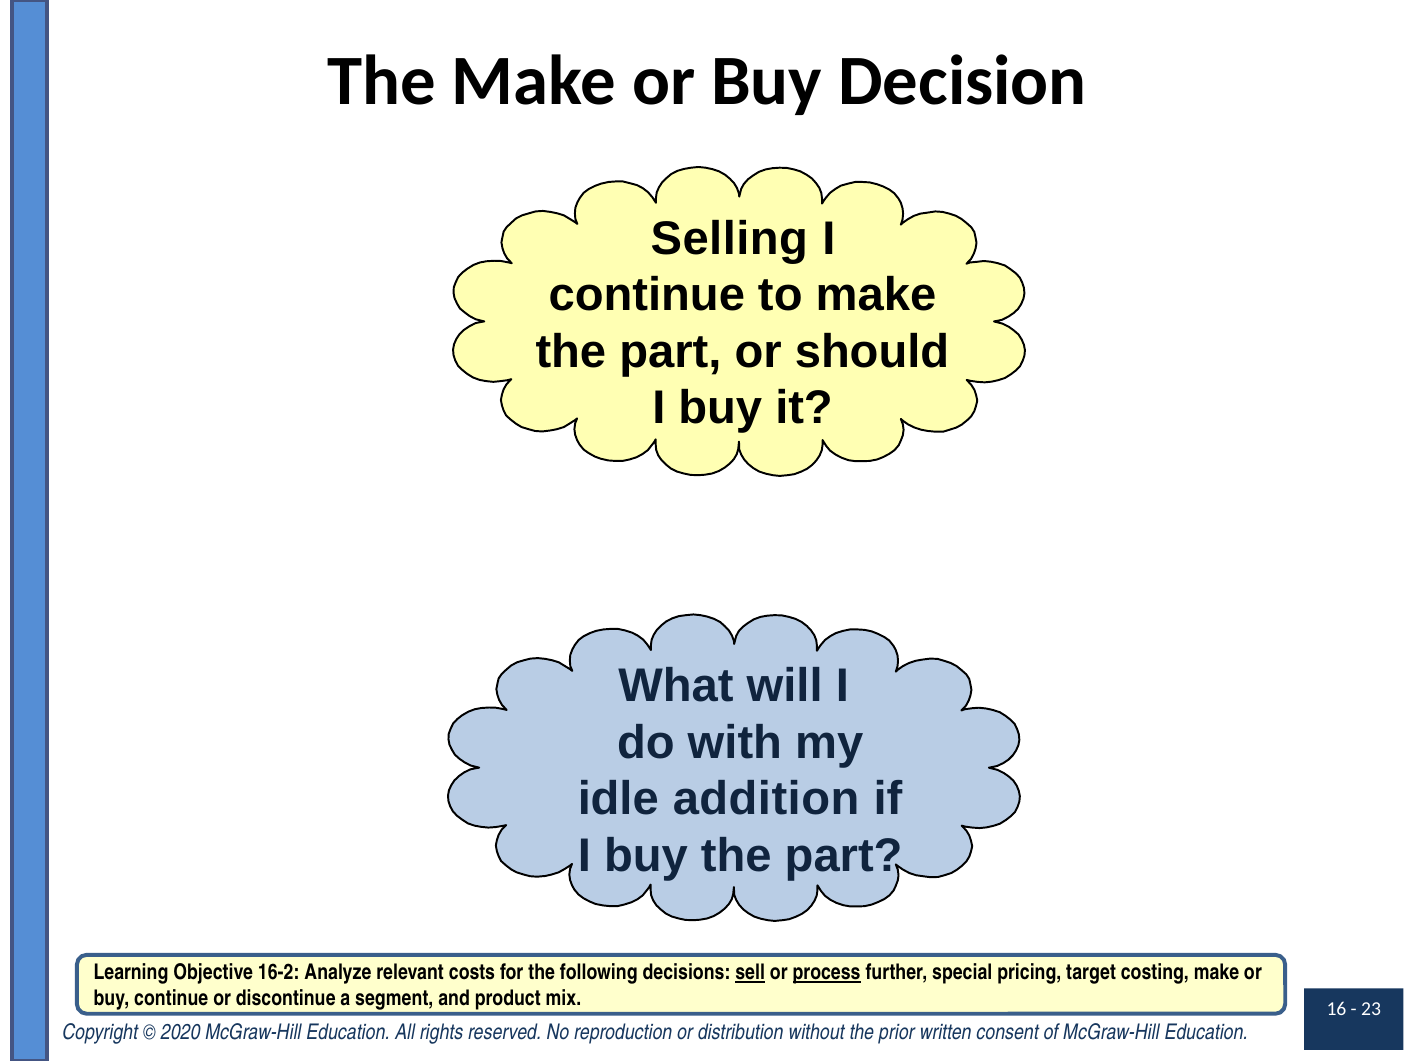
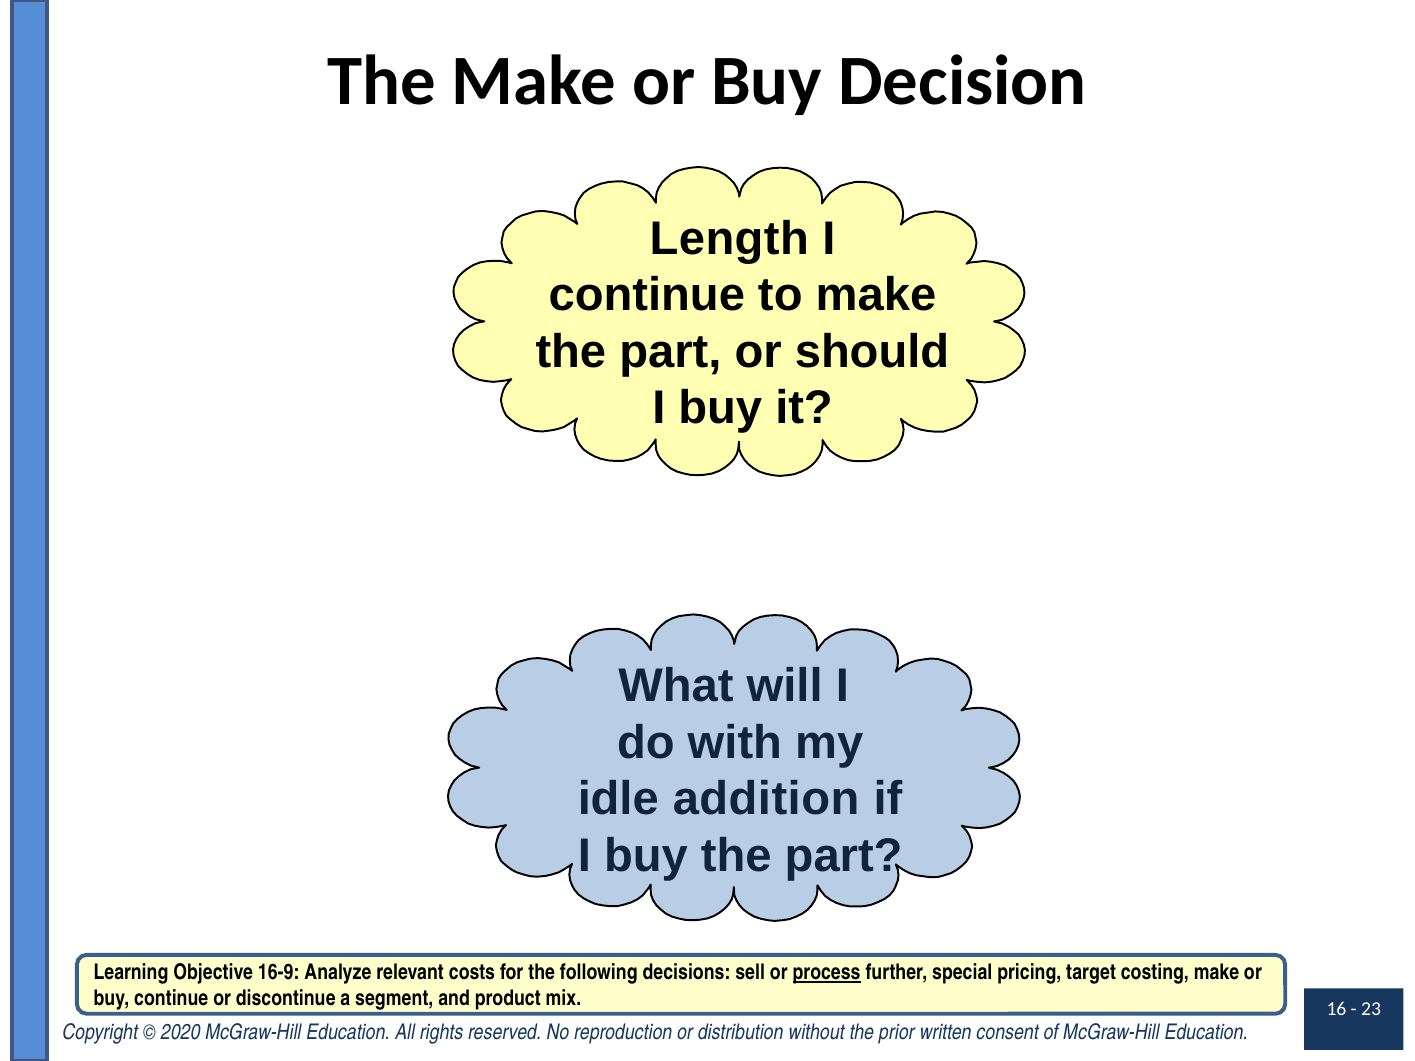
Selling: Selling -> Length (729, 239)
16-2: 16-2 -> 16-9 (279, 973)
sell underline: present -> none (750, 973)
